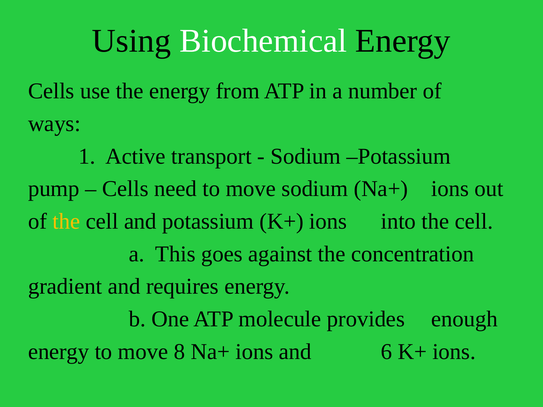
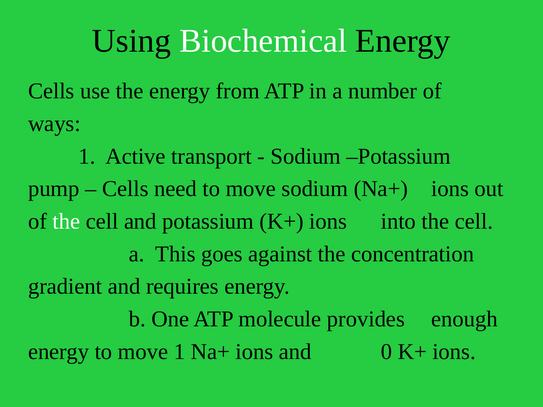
the colour: yellow -> white (66, 221)
move 8: 8 -> 1 (179, 352)
6: 6 -> 0 (386, 352)
